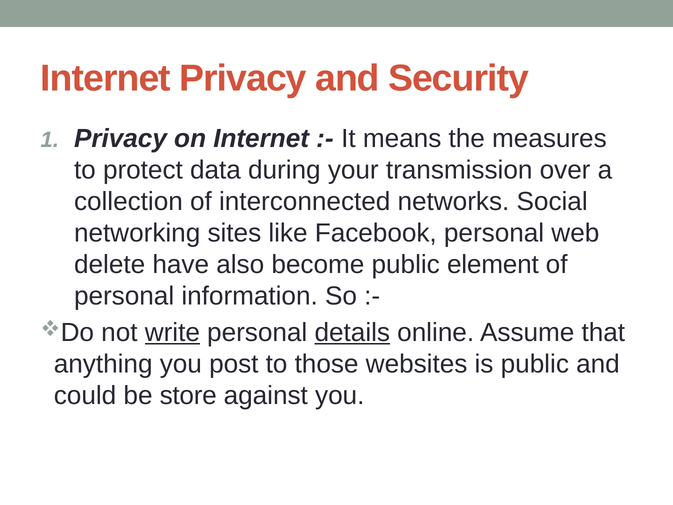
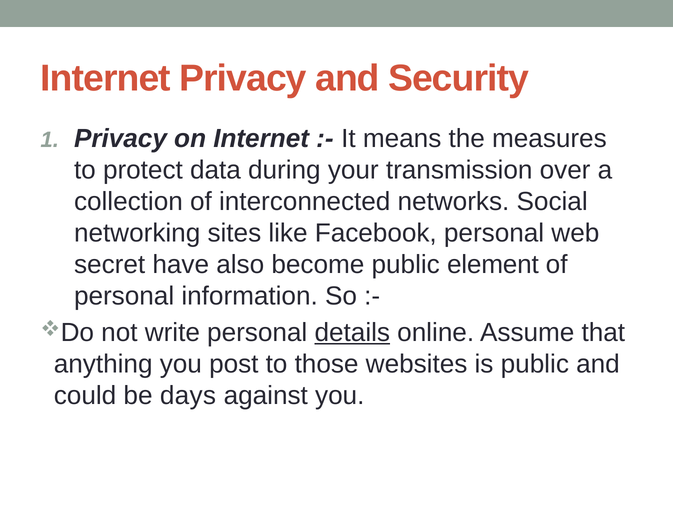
delete: delete -> secret (110, 264)
write underline: present -> none (172, 332)
store: store -> days (188, 395)
